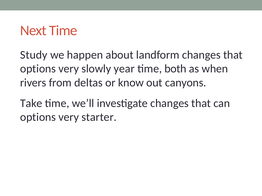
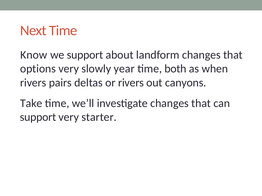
Study: Study -> Know (34, 55)
we happen: happen -> support (85, 55)
from: from -> pairs (60, 83)
or know: know -> rivers (131, 83)
options: options -> support (38, 117)
